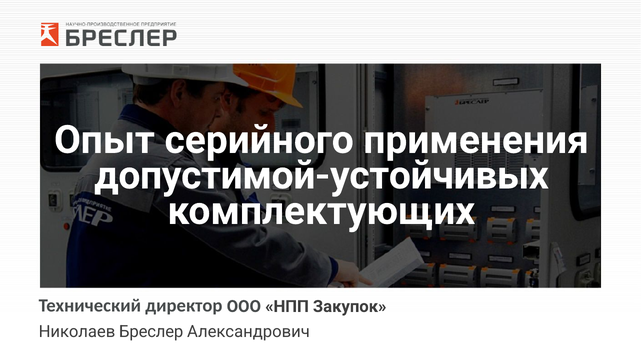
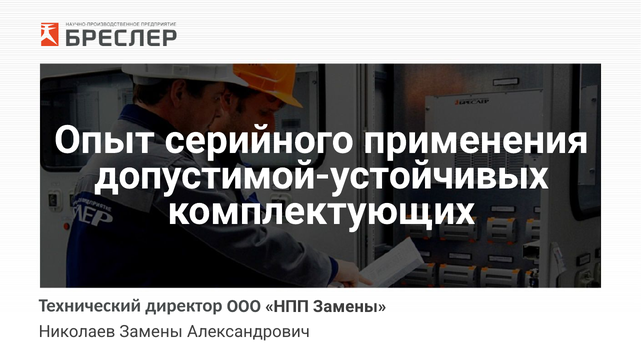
НПП Закупок: Закупок -> Замены (350, 306)
Николаев Бреслер: Бреслер -> Замены (151, 331)
